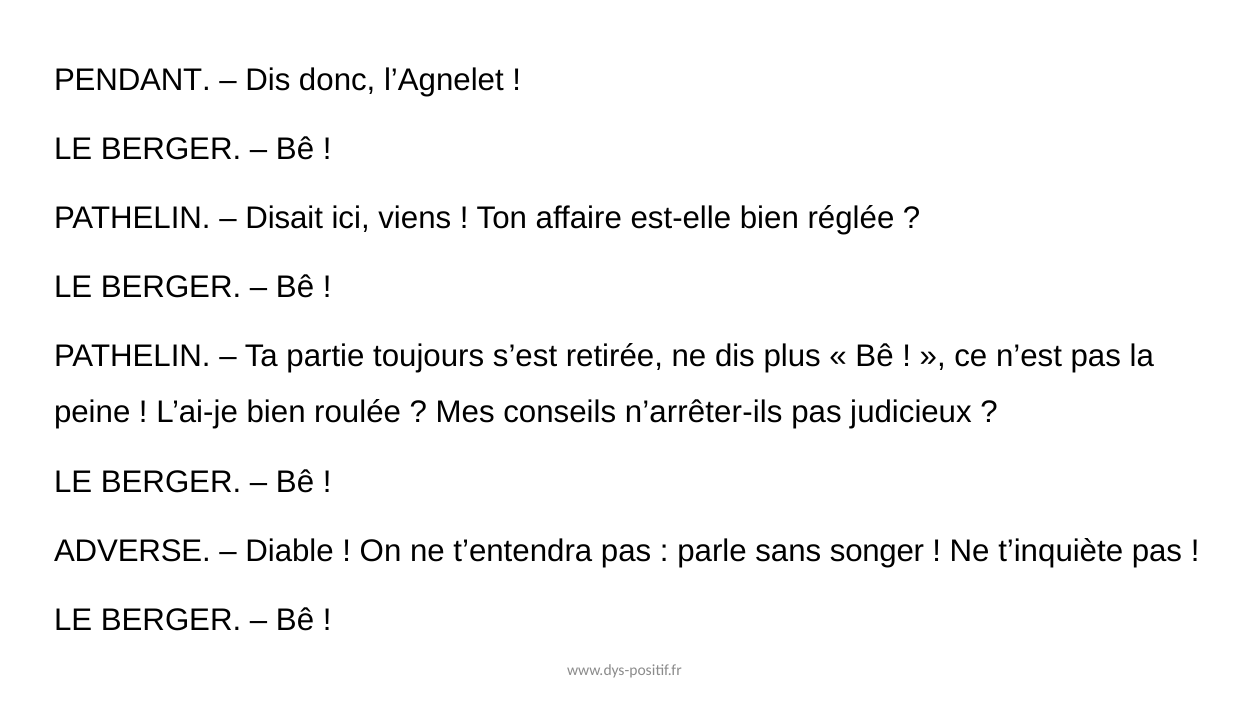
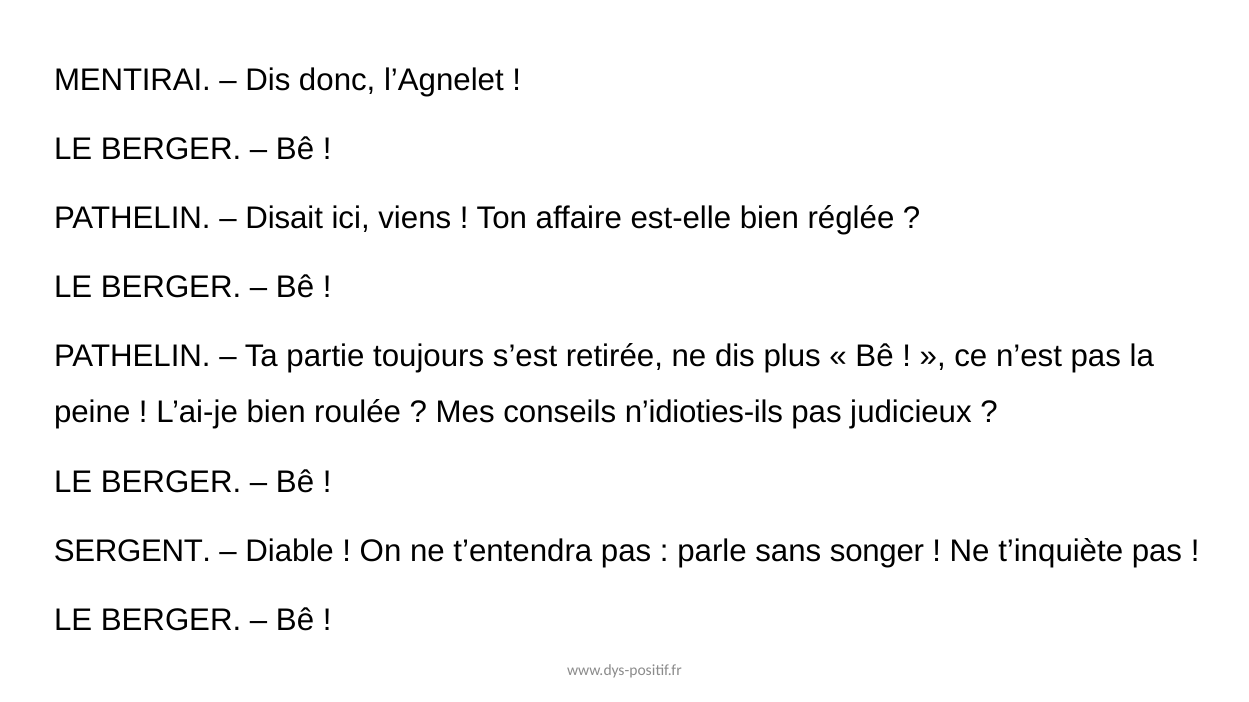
PENDANT: PENDANT -> MENTIRAI (132, 80)
n’arrêter-ils: n’arrêter-ils -> n’idioties-ils (704, 413)
ADVERSE: ADVERSE -> SERGENT (132, 551)
